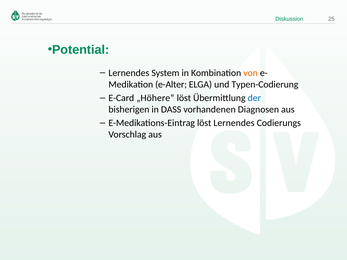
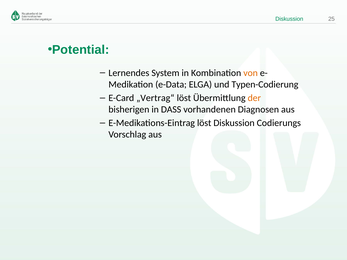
e-Alter: e-Alter -> e-Data (171, 84)
„Höhere“: „Höhere“ -> „Vertrag“ (155, 98)
der colour: blue -> orange (254, 98)
löst Lernendes: Lernendes -> Diskussion (234, 123)
